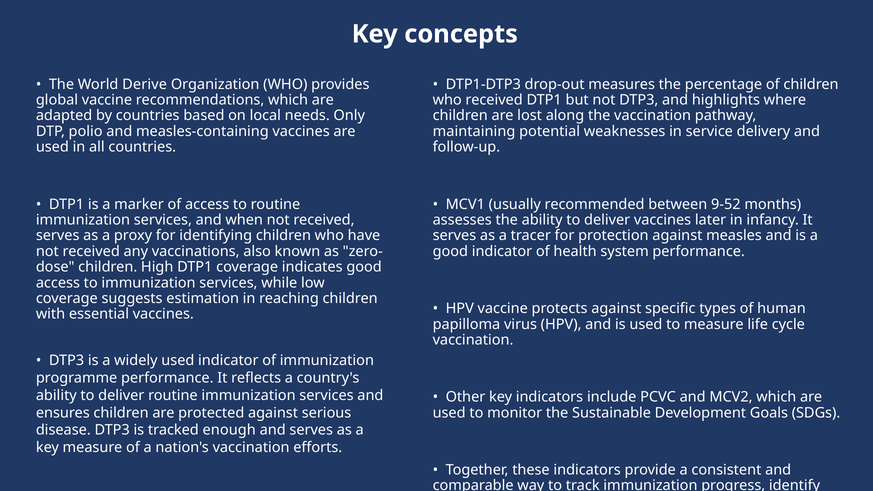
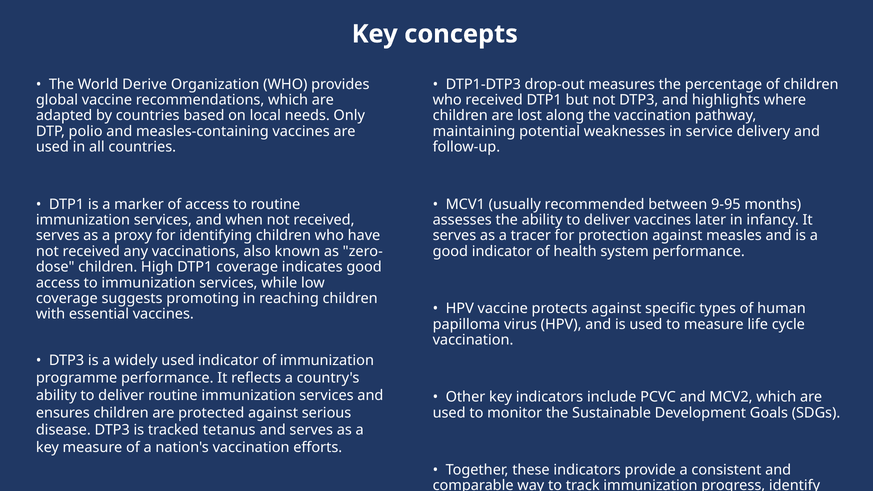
9-52: 9-52 -> 9-95 (726, 204)
estimation: estimation -> promoting (203, 298)
enough: enough -> tetanus (229, 430)
